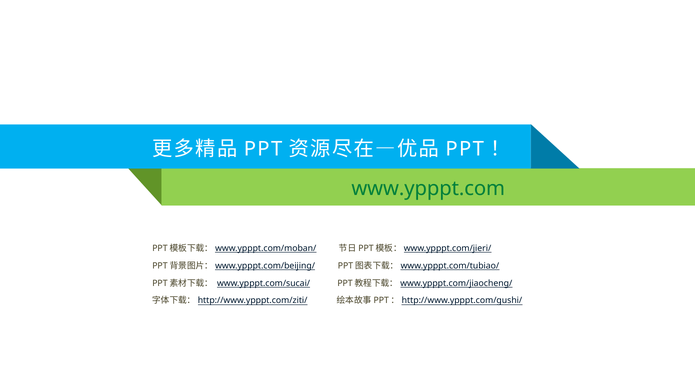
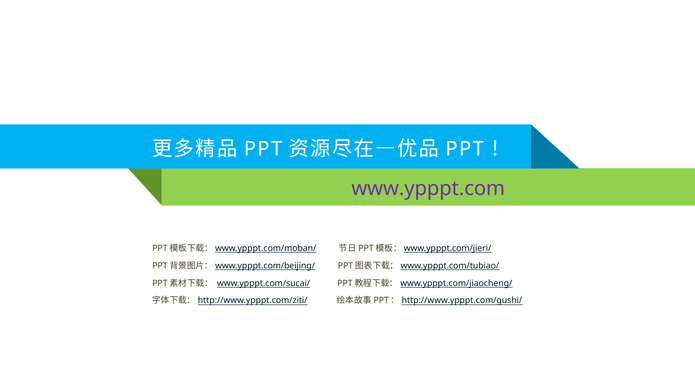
www.ypppt.com colour: green -> purple (428, 188)
